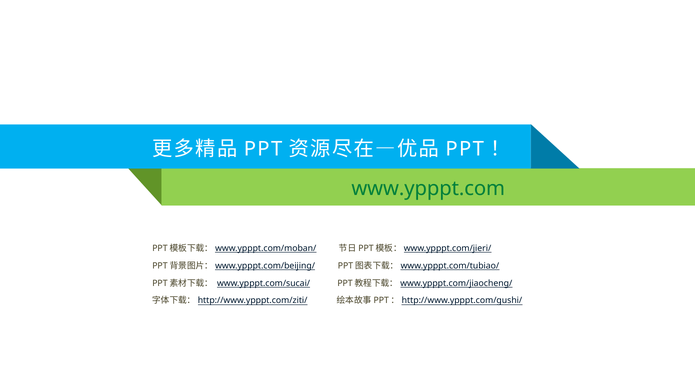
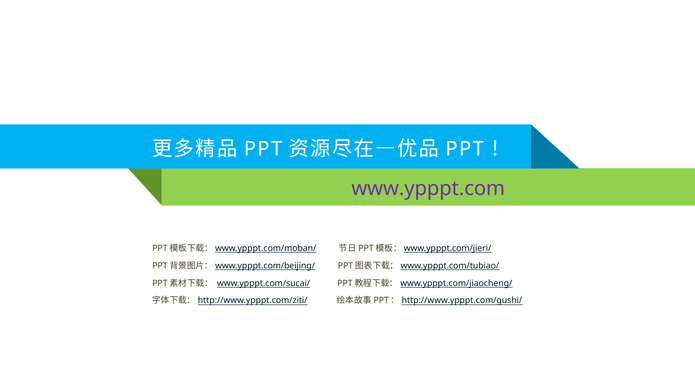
www.ypppt.com colour: green -> purple (428, 188)
